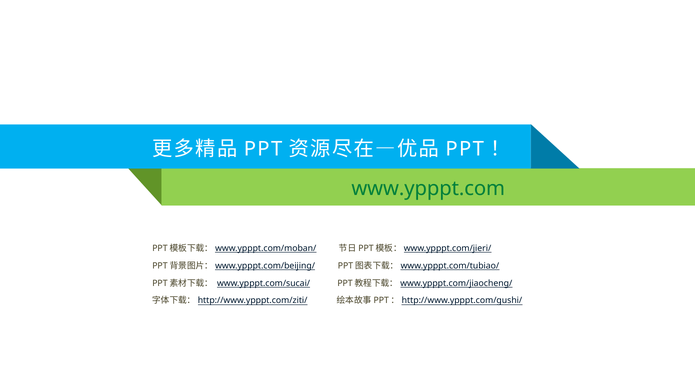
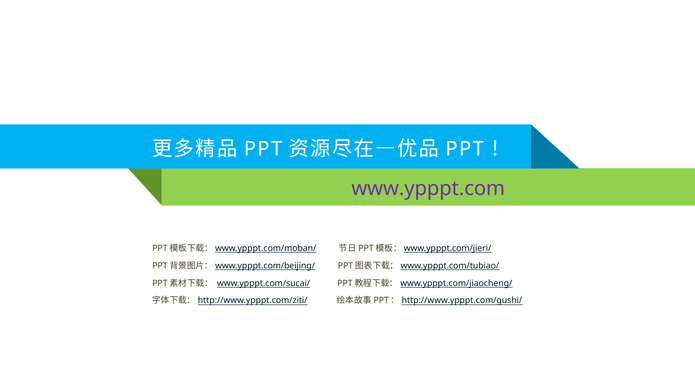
www.ypppt.com colour: green -> purple (428, 188)
